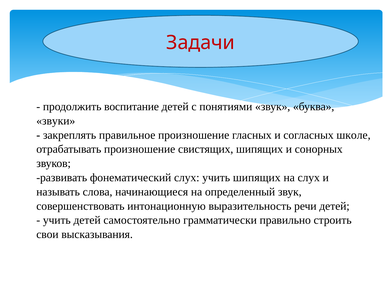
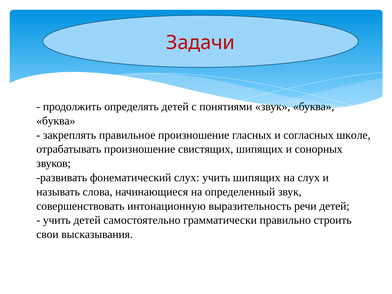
воспитание: воспитание -> определять (132, 107)
звуки: звуки -> буква (56, 121)
